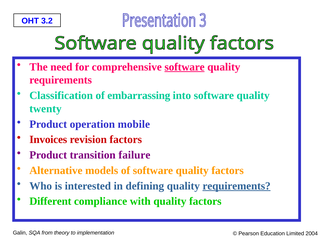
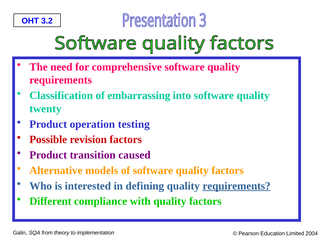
software underline: present -> none (185, 67)
mobile: mobile -> testing (134, 124)
Invoices: Invoices -> Possible (48, 139)
failure: failure -> caused (134, 155)
